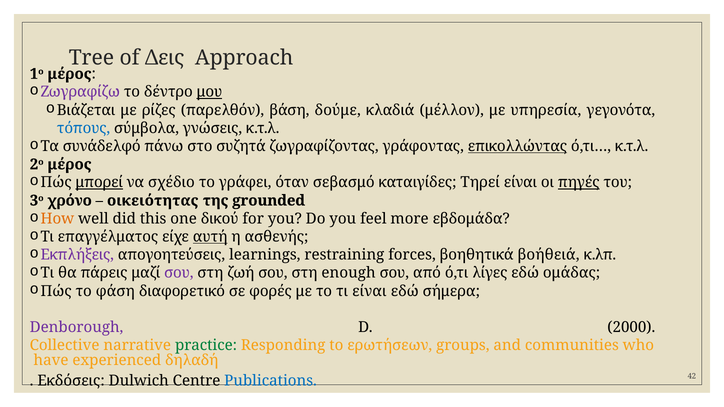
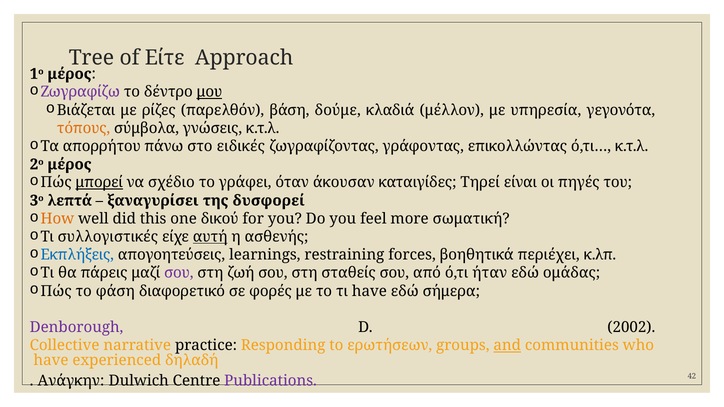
Δεις: Δεις -> Είτε (165, 58)
τόπους colour: blue -> orange (84, 128)
συνάδελφό: συνάδελφό -> απορρήτου (102, 146)
συζητά: συζητά -> ειδικές (241, 146)
επικολλώντας underline: present -> none (517, 146)
σεβασμό: σεβασμό -> άκουσαν (344, 183)
πηγές underline: present -> none (579, 183)
χρόνο: χρόνο -> λεπτά (70, 201)
οικειότητας: οικειότητας -> ξαναγυρίσει (153, 201)
grounded: grounded -> δυσφορεί (269, 201)
εβδομάδα: εβδομάδα -> σωματική (471, 219)
επαγγέλματος: επαγγέλματος -> συλλογιστικές (108, 237)
Εκπλήξεις colour: purple -> blue (77, 255)
βοήθειά: βοήθειά -> περιέχει (549, 255)
enough: enough -> σταθείς (349, 273)
λίγες: λίγες -> ήταν (490, 273)
τι είναι: είναι -> have (369, 291)
2000: 2000 -> 2002 (631, 327)
practice colour: green -> black (206, 346)
and underline: none -> present (507, 346)
Εκδόσεις: Εκδόσεις -> Ανάγκην (71, 381)
Publications colour: blue -> purple (271, 381)
